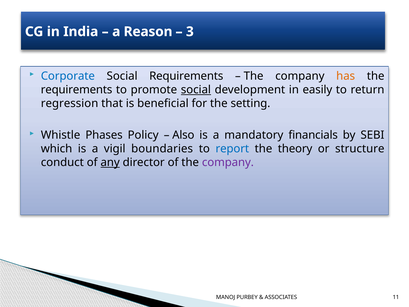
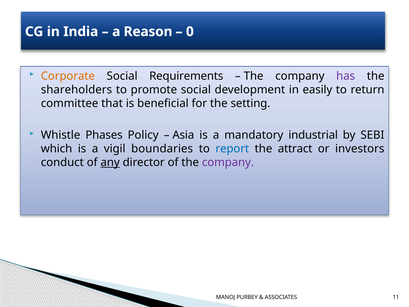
3: 3 -> 0 (190, 32)
Corporate colour: blue -> orange (68, 76)
has colour: orange -> purple (346, 76)
requirements: requirements -> shareholders (76, 90)
social underline: present -> none (196, 90)
regression: regression -> committee (70, 103)
Also: Also -> Asia (183, 135)
financials: financials -> industrial (313, 135)
theory: theory -> attract (295, 149)
structure: structure -> investors (360, 149)
